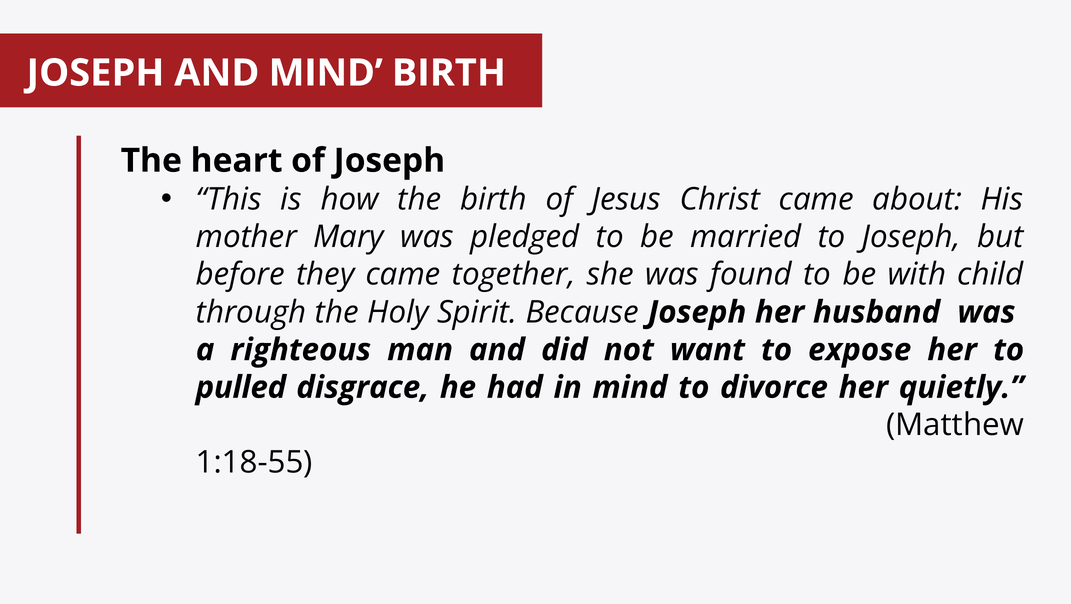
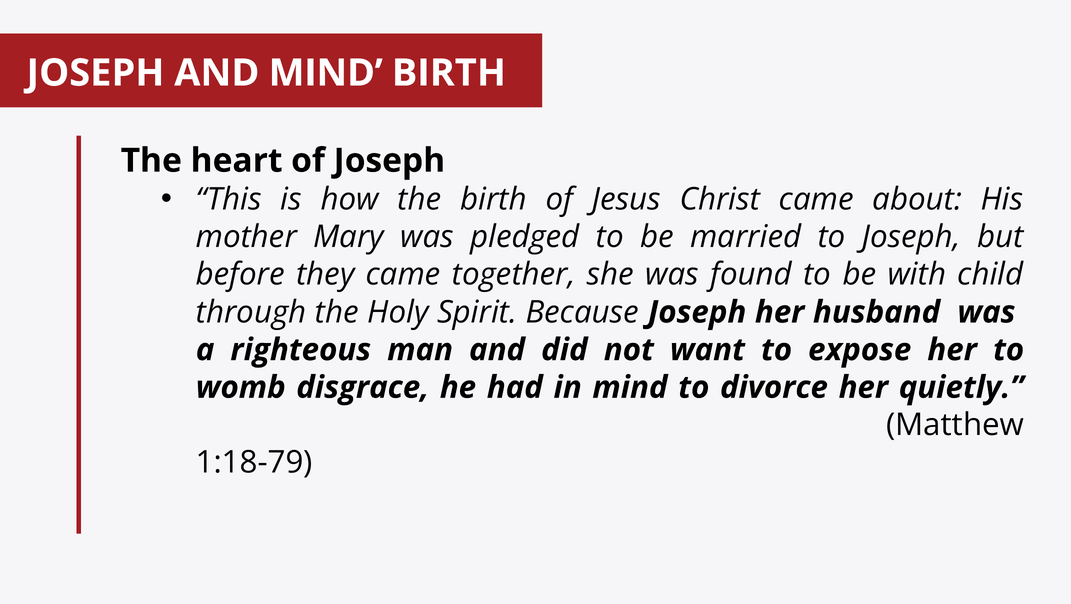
pulled: pulled -> womb (241, 387)
1:18-55: 1:18-55 -> 1:18-79 (254, 463)
